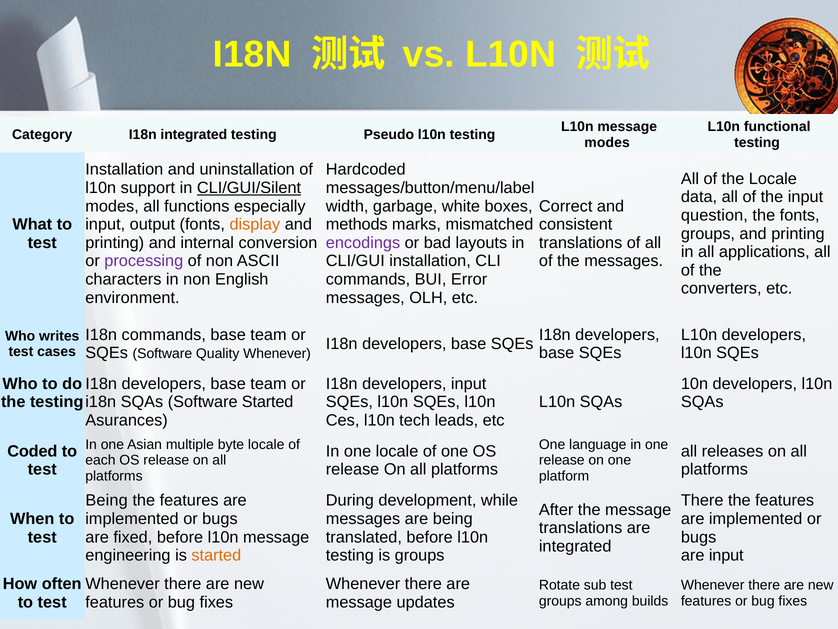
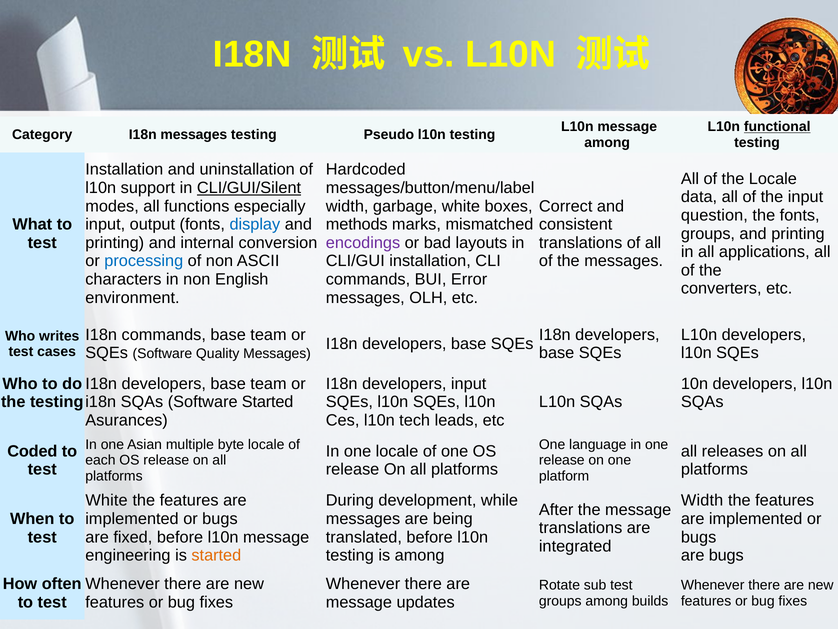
functional underline: none -> present (777, 127)
I18n integrated: integrated -> messages (194, 134)
modes: modes -> among (607, 142)
display colour: orange -> blue (255, 224)
processing colour: purple -> blue (144, 261)
Quality Whenever: Whenever -> Messages (277, 353)
Being: Being -> White (107, 500)
There: There -> Width (702, 500)
is groups: groups -> among (420, 555)
are input: input -> bugs (726, 555)
